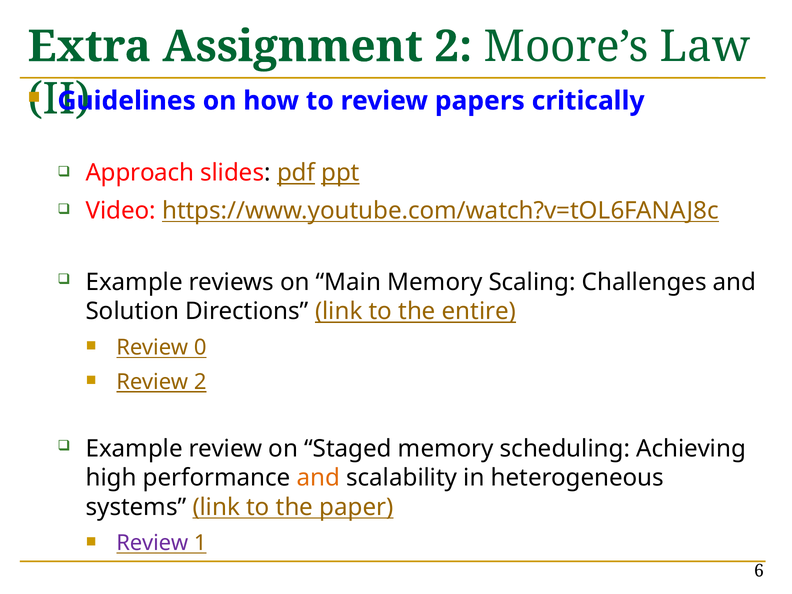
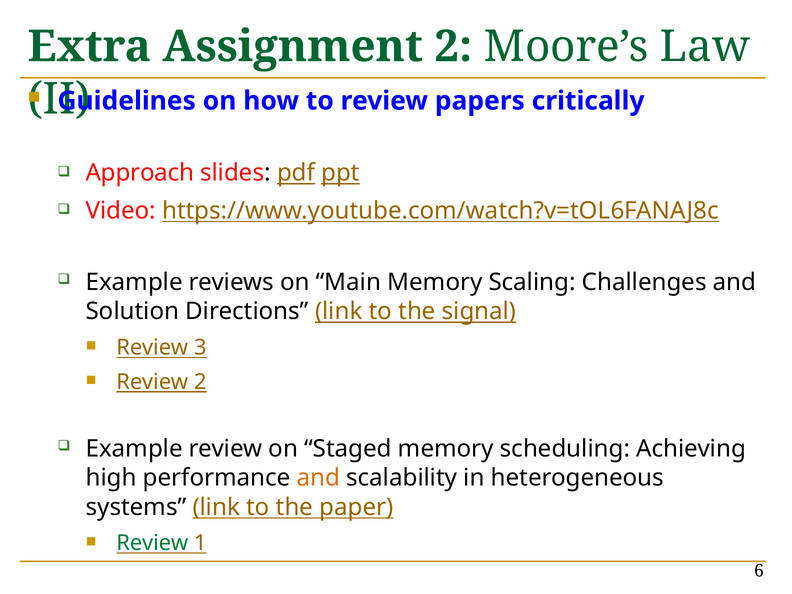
entire: entire -> signal (479, 311)
0: 0 -> 3 (200, 347)
Review colour: purple -> green (152, 543)
